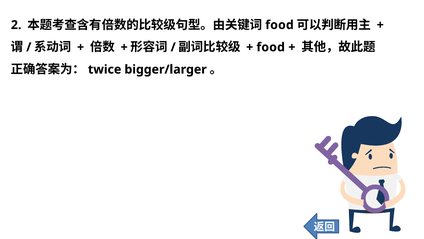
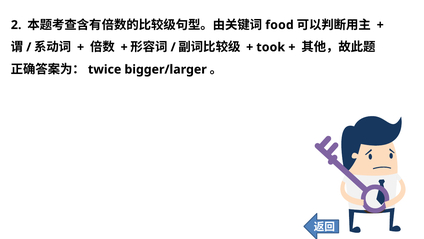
food: food -> took (271, 47)
